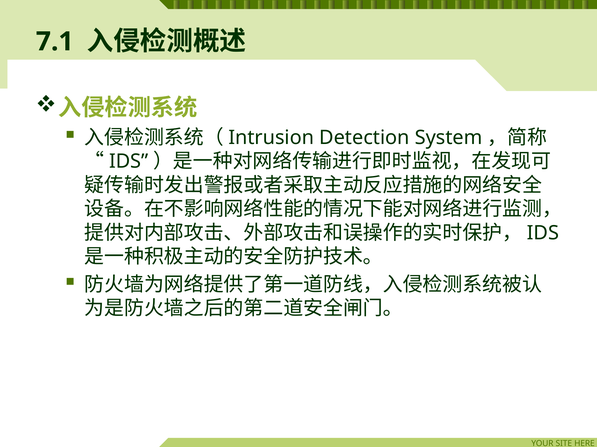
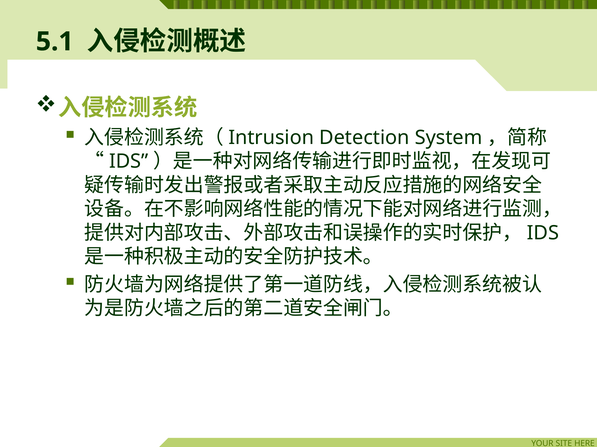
7.1: 7.1 -> 5.1 (55, 42)
